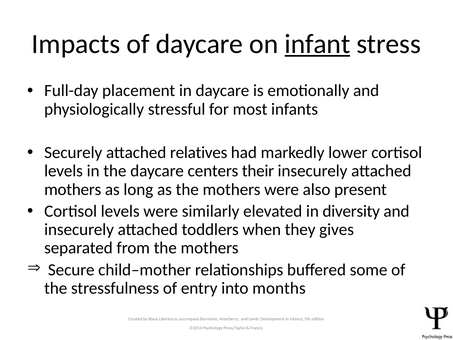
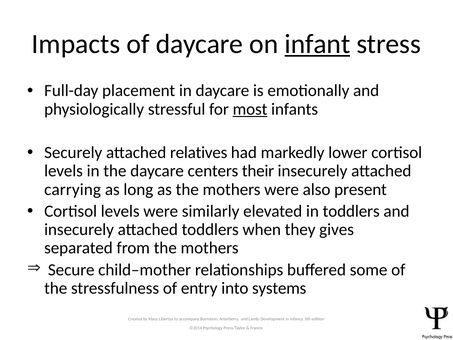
most underline: none -> present (250, 109)
mothers: mothers -> carrying (73, 189)
in diversity: diversity -> toddlers (351, 211)
months: months -> systems (279, 288)
